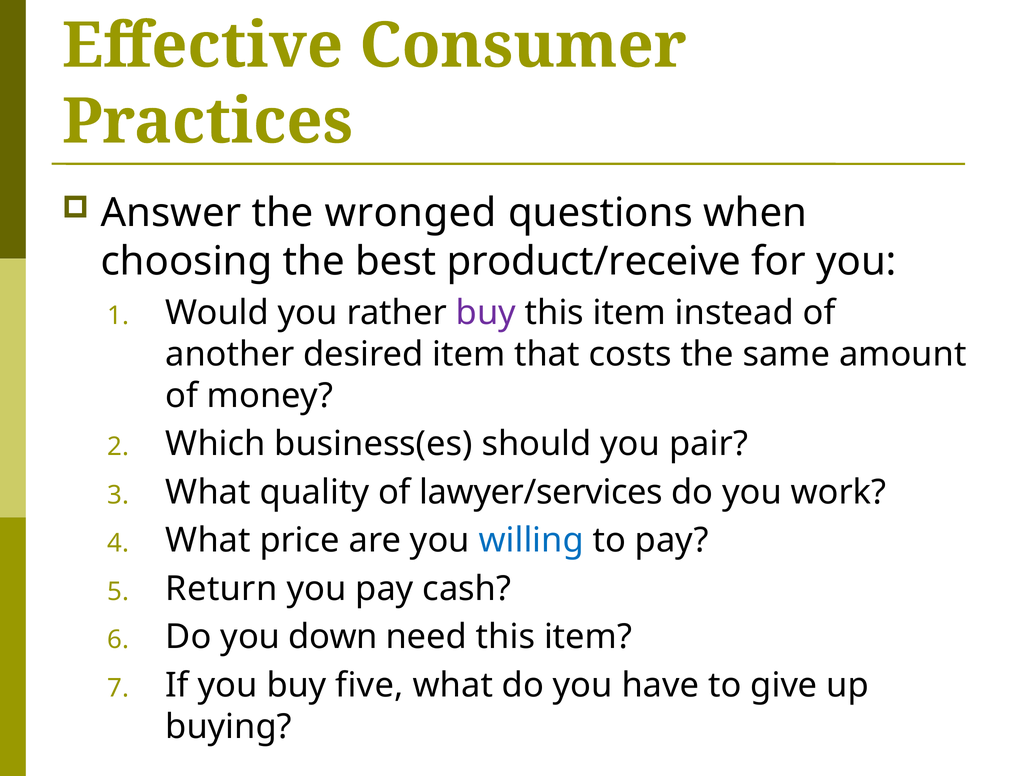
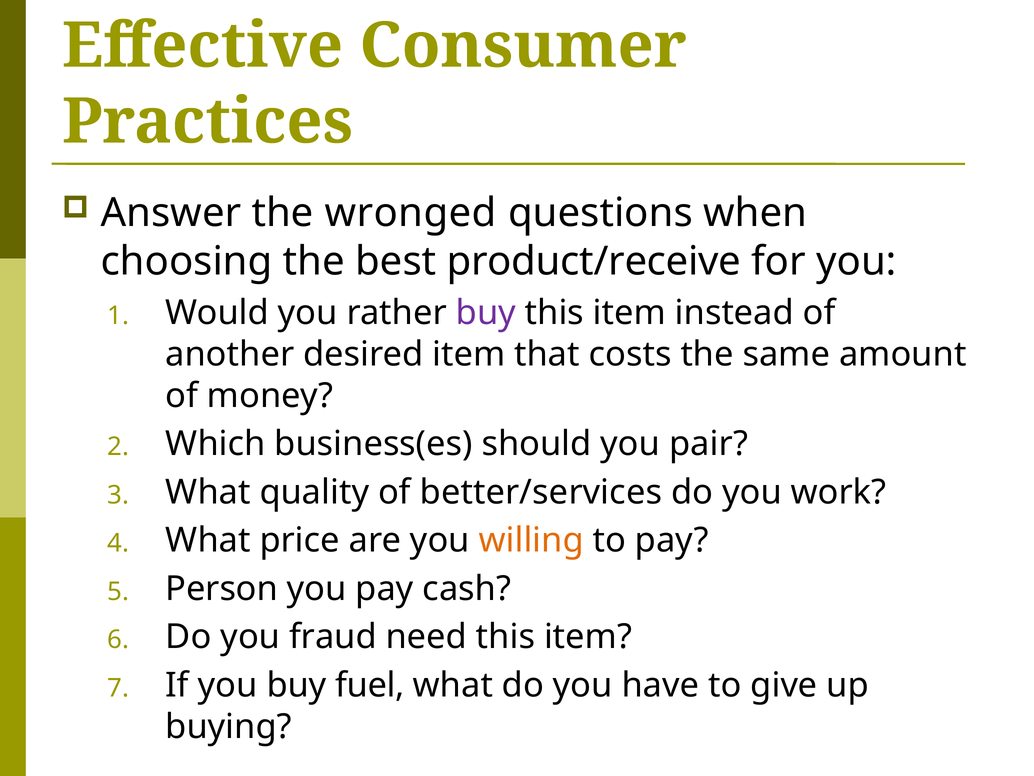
lawyer/services: lawyer/services -> better/services (541, 492)
willing colour: blue -> orange (531, 540)
Return: Return -> Person (222, 588)
down: down -> fraud (333, 637)
five: five -> fuel (370, 685)
